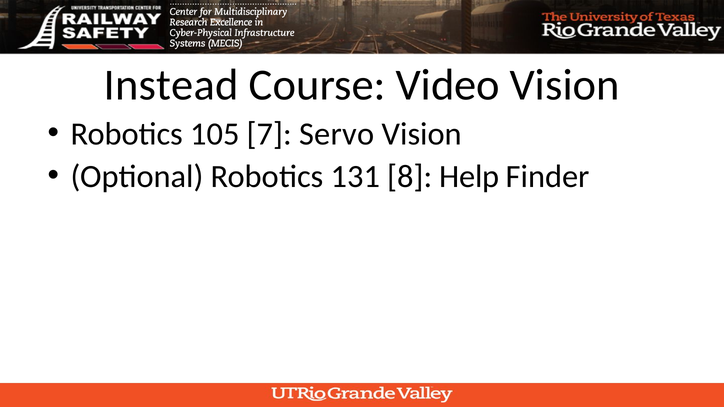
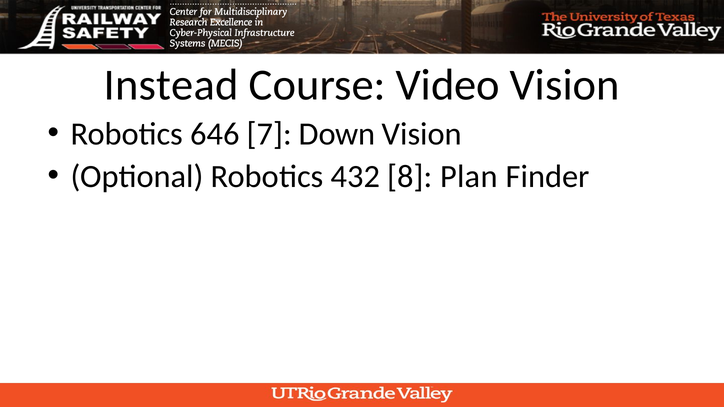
105: 105 -> 646 (215, 134)
Servo: Servo -> Down (337, 134)
131: 131 -> 432 (355, 177)
Help: Help -> Plan (469, 177)
